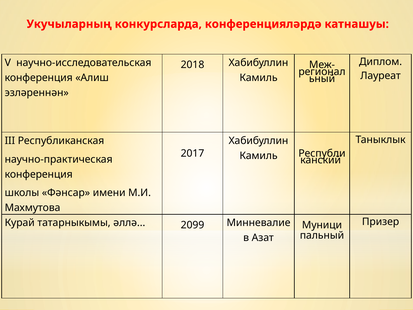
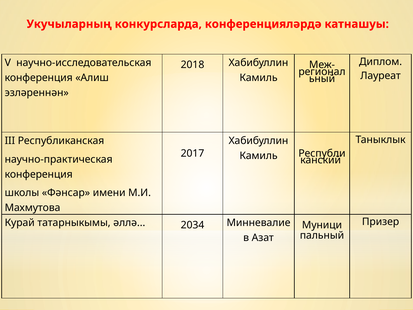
2099: 2099 -> 2034 (192, 225)
